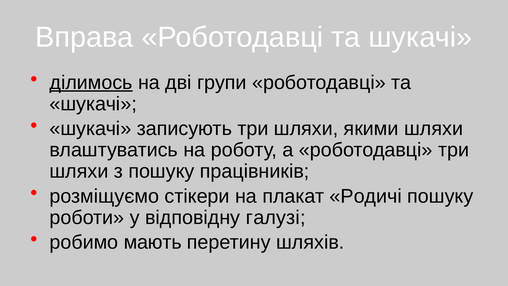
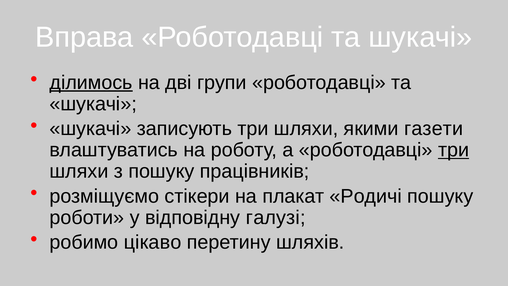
якими шляхи: шляхи -> газети (434, 129)
три underline: none -> present (454, 150)
мають: мають -> цікаво (153, 242)
